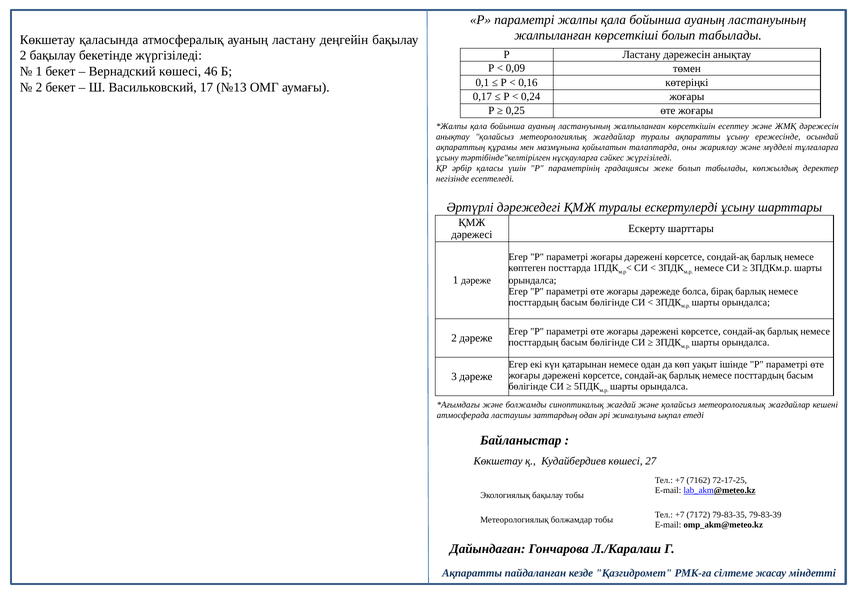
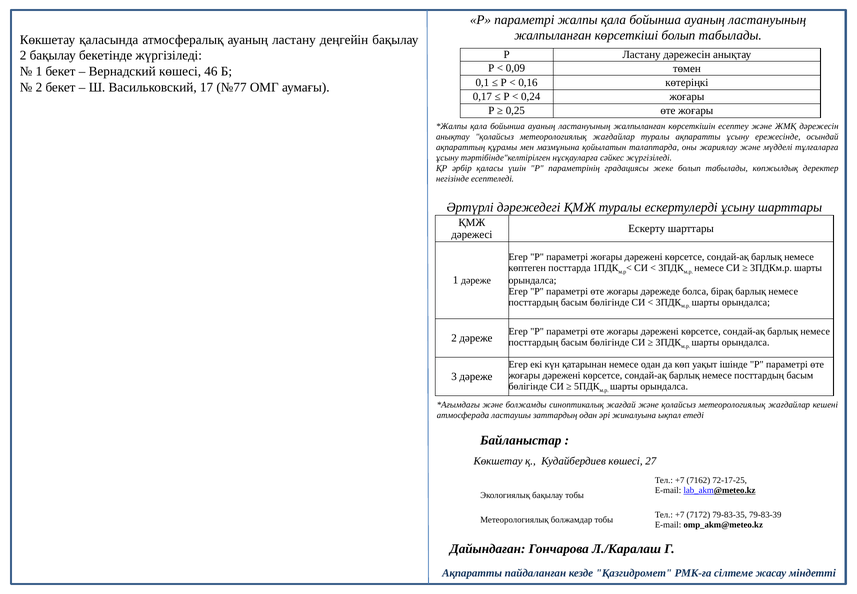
№13: №13 -> №77 (232, 87)
